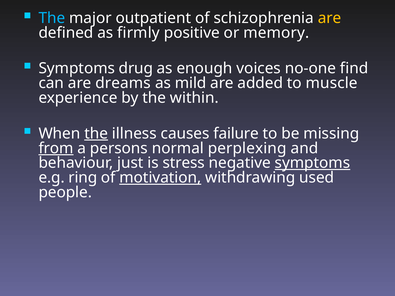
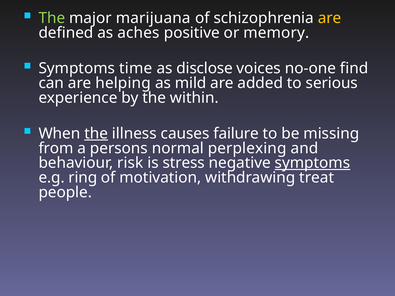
The colour: light blue -> light green (52, 18)
outpatient: outpatient -> marijuana (153, 18)
firmly: firmly -> aches (138, 33)
drug: drug -> time (136, 68)
enough: enough -> disclose (205, 68)
dreams: dreams -> helping (123, 83)
muscle: muscle -> serious (332, 83)
from underline: present -> none (56, 148)
just: just -> risk (130, 163)
motivation underline: present -> none (160, 178)
used: used -> treat (317, 178)
